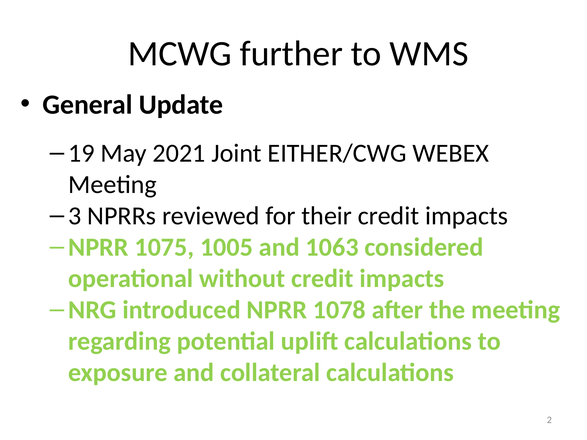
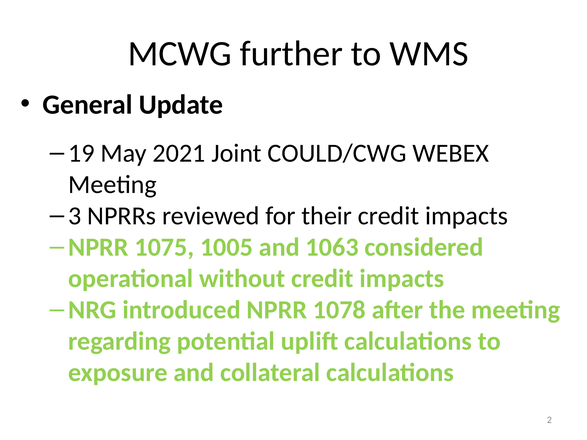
EITHER/CWG: EITHER/CWG -> COULD/CWG (337, 153)
